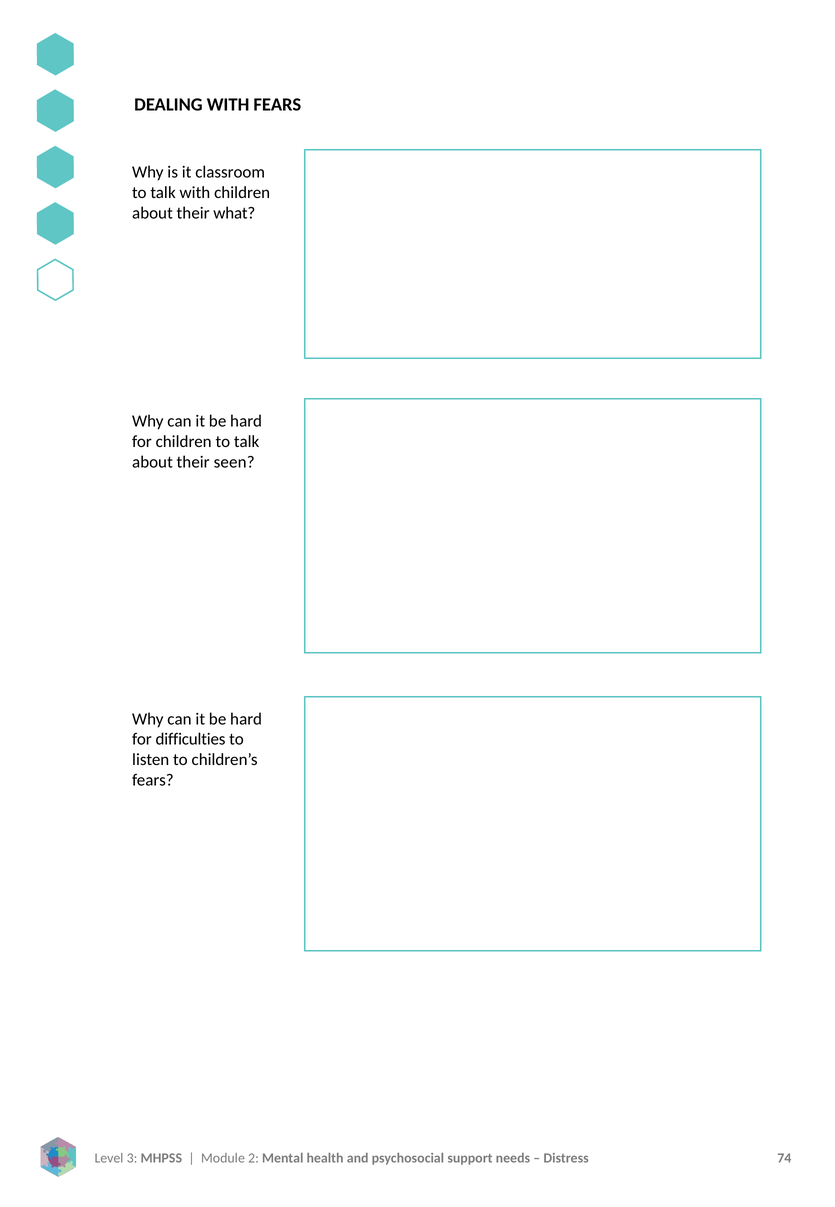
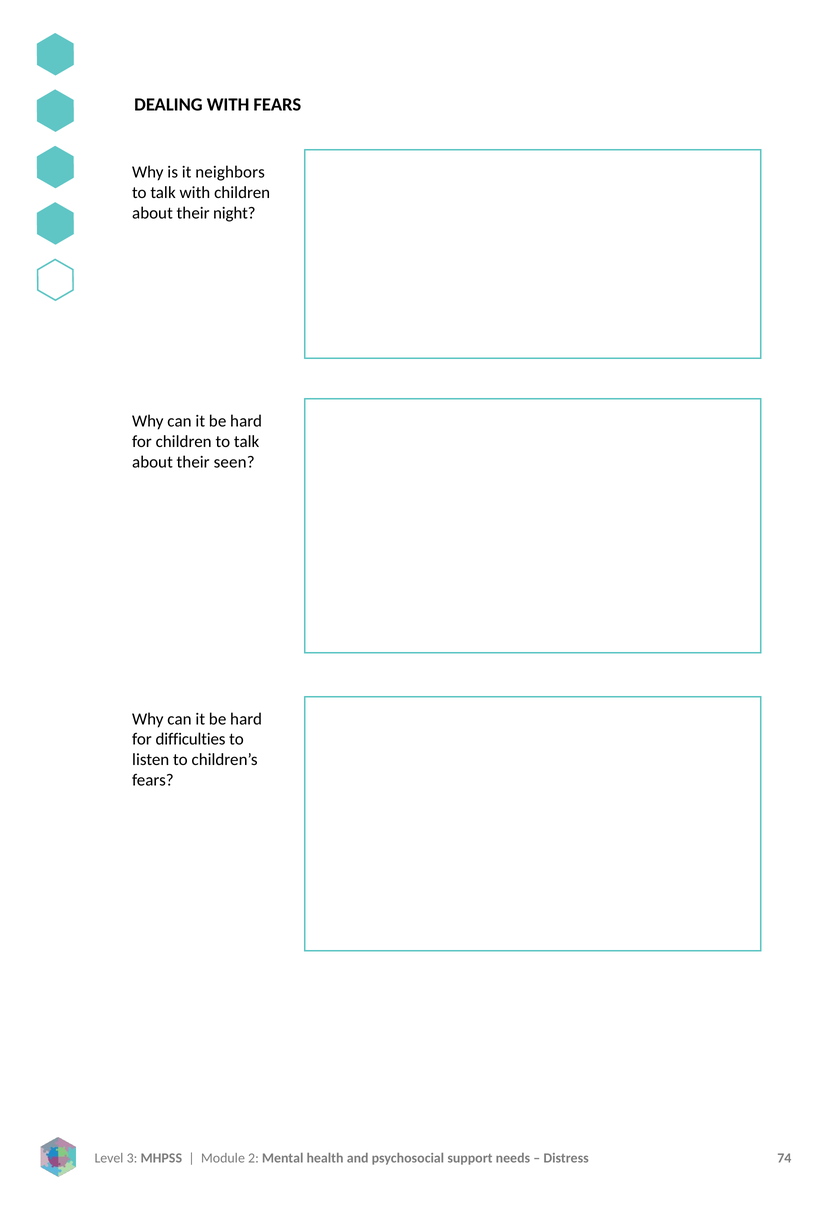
classroom: classroom -> neighbors (230, 172)
what: what -> night (234, 213)
